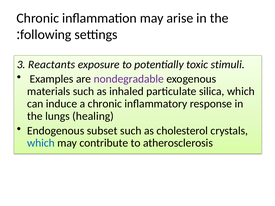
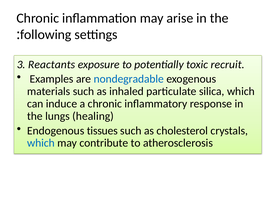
stimuli: stimuli -> recruit (228, 65)
nondegradable colour: purple -> blue (129, 79)
subset: subset -> tissues (102, 131)
